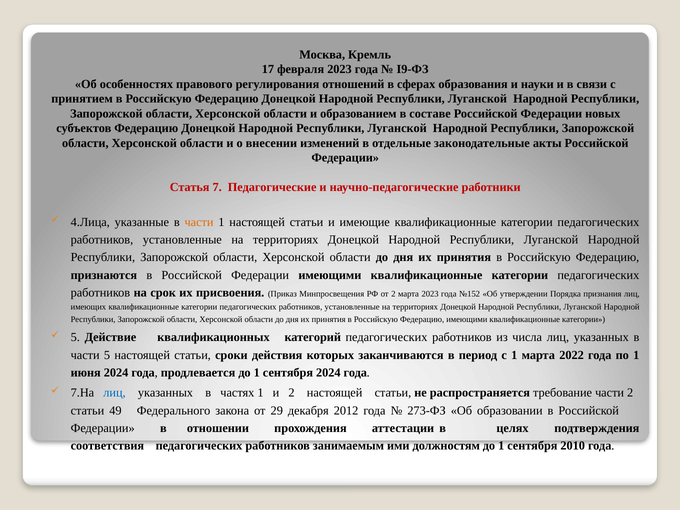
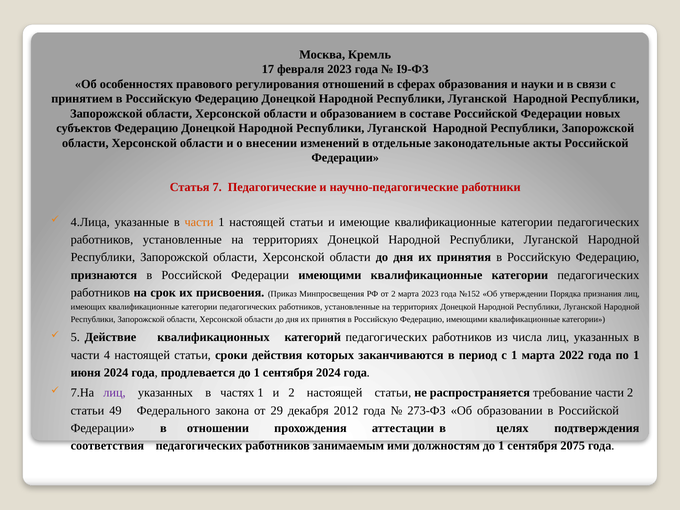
части 5: 5 -> 4 (107, 355)
лиц colour: blue -> purple (115, 393)
2010: 2010 -> 2075 (573, 446)
